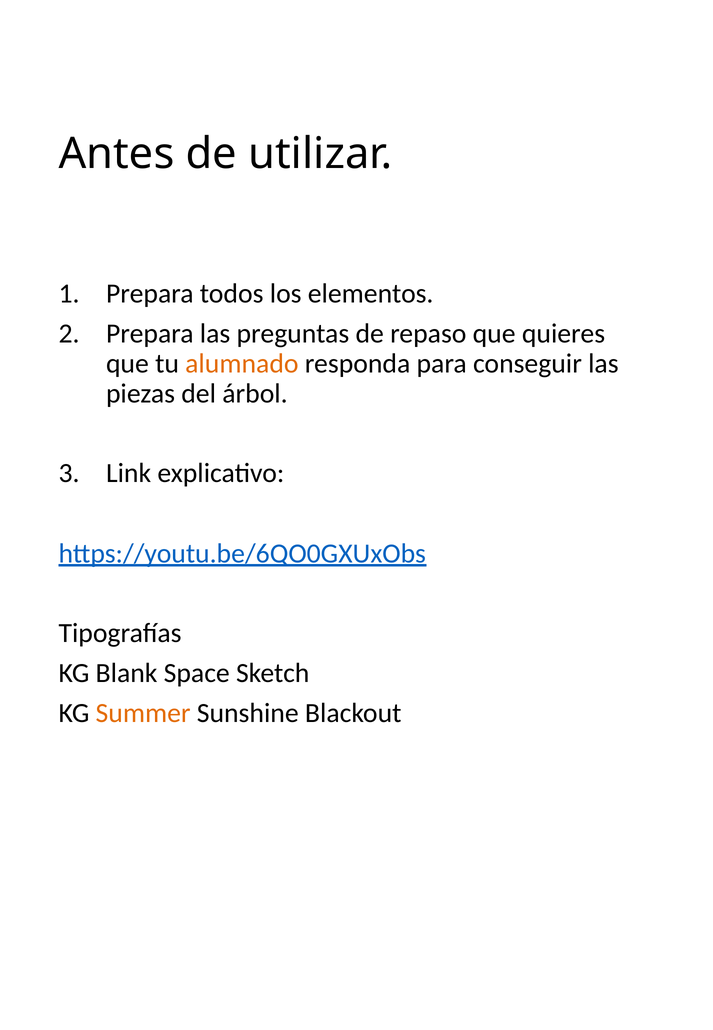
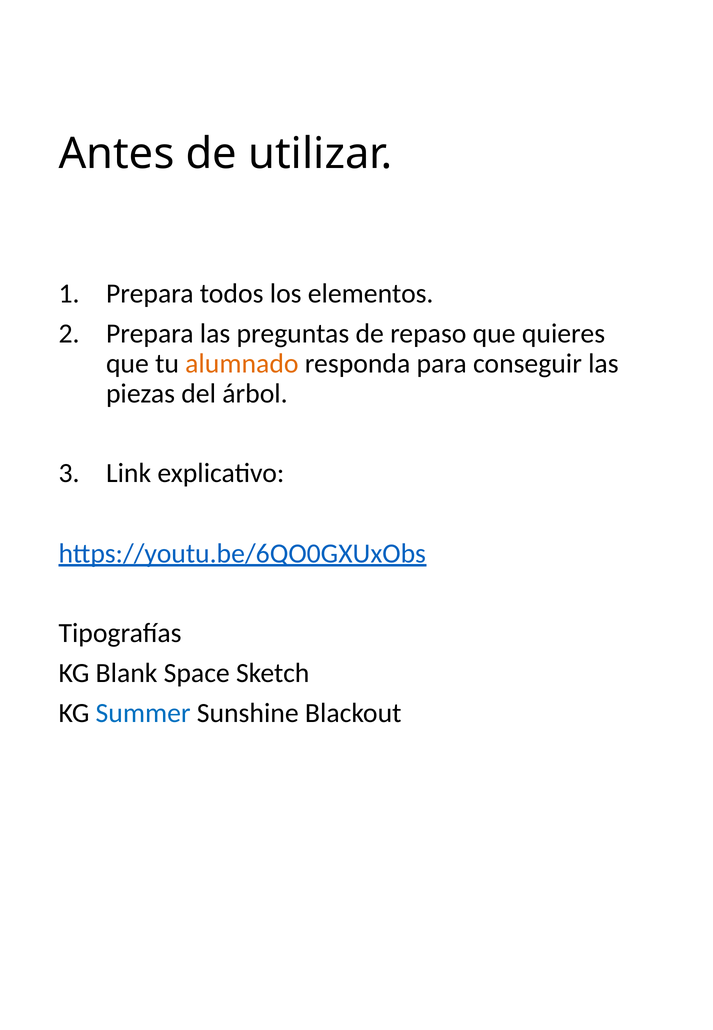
Summer colour: orange -> blue (143, 713)
